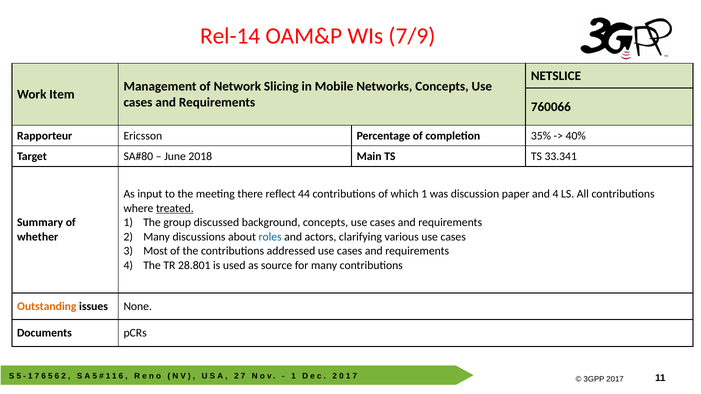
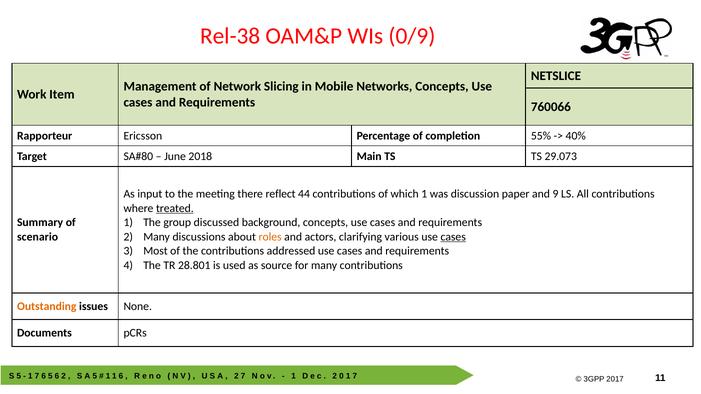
Rel-14: Rel-14 -> Rel-38 (230, 36)
7/9: 7/9 -> 0/9 (412, 36)
35%: 35% -> 55% (541, 136)
33.341: 33.341 -> 29.073 (561, 156)
and 4: 4 -> 9 (555, 194)
whether: whether -> scenario (38, 237)
roles colour: blue -> orange (270, 237)
cases underline: none -> present (453, 237)
